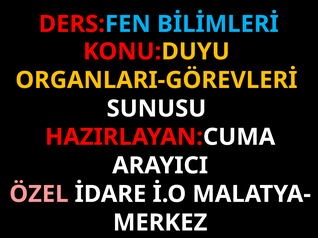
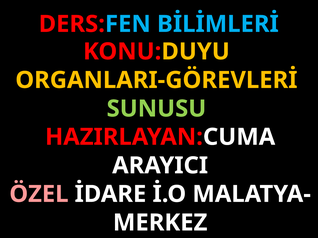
SUNUSU colour: white -> light green (156, 109)
